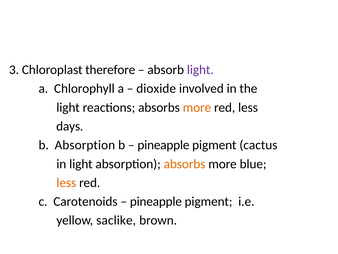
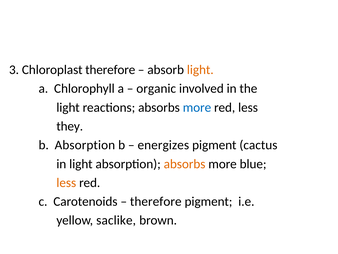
light colour: purple -> orange (200, 70)
dioxide: dioxide -> organic (156, 88)
more colour: orange -> blue (197, 107)
days: days -> they (70, 126)
pineapple: pineapple -> energizes (163, 145)
pineapple: pineapple -> therefore (156, 201)
